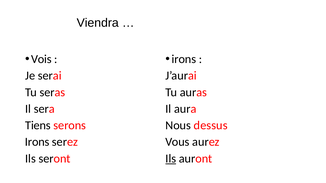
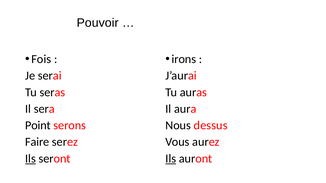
Viendra: Viendra -> Pouvoir (98, 23)
Vois: Vois -> Fois (41, 59)
Tiens: Tiens -> Point (38, 126)
Irons: Irons -> Faire (37, 142)
Ils underline: none -> present (30, 159)
